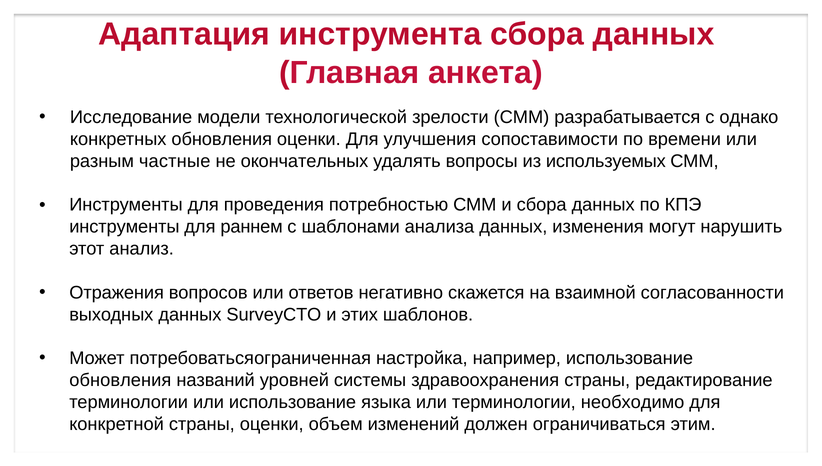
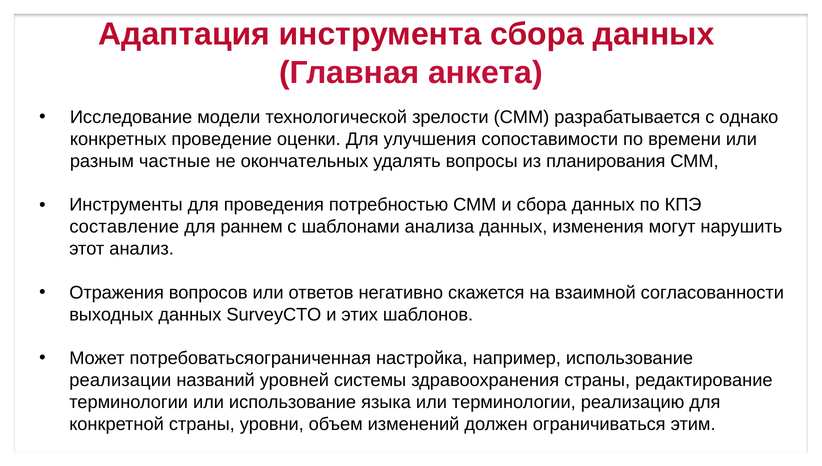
конкретных обновления: обновления -> проведение (222, 139)
используемых: используемых -> планирования (606, 161)
инструменты: инструменты -> составление (124, 227)
обновления: обновления -> реализации (120, 380)
необходимо: необходимо -> реализацию (633, 402)
страны оценки: оценки -> уровни (272, 424)
